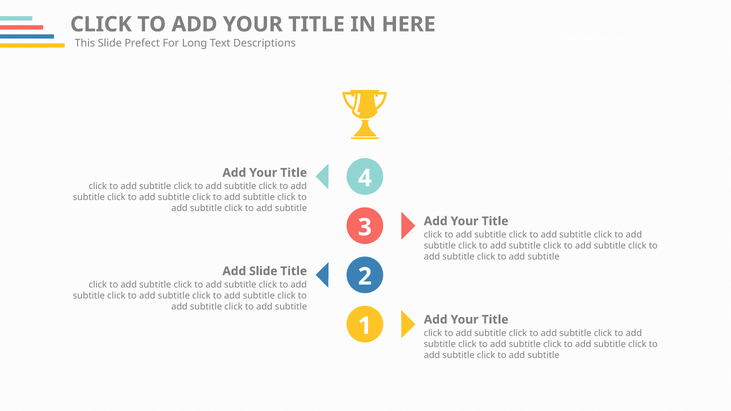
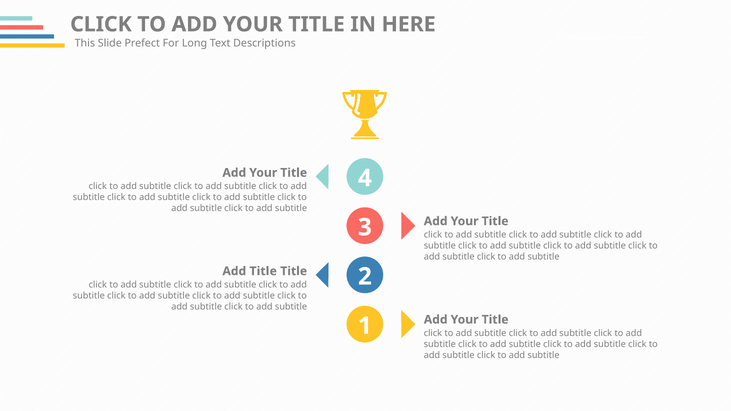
Add Slide: Slide -> Title (263, 271)
